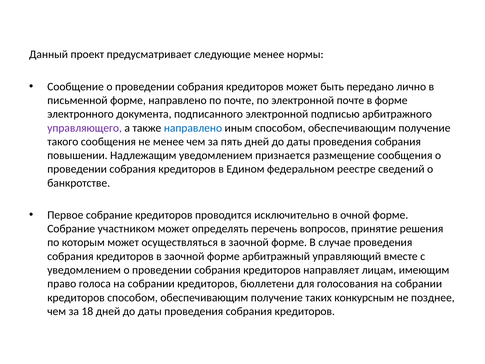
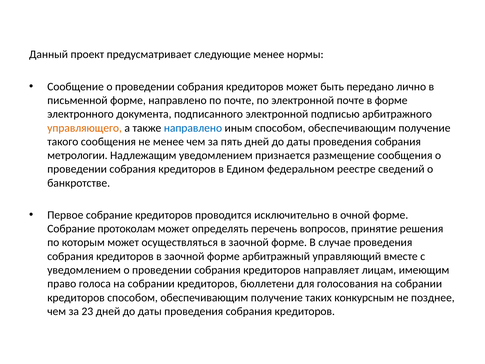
управляющего colour: purple -> orange (85, 128)
повышении: повышении -> метрологии (77, 155)
участником: участником -> протоколам (126, 229)
18: 18 -> 23 (87, 311)
